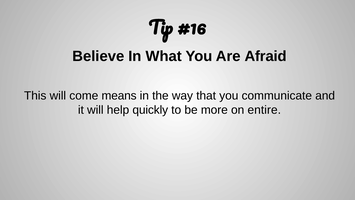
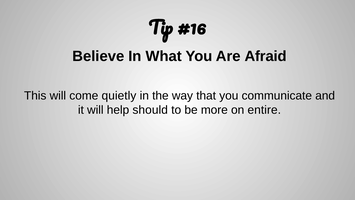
means: means -> quietly (119, 95)
quickly: quickly -> should (150, 110)
